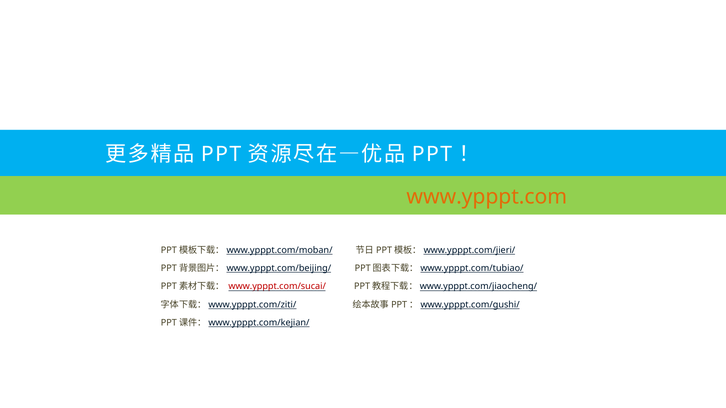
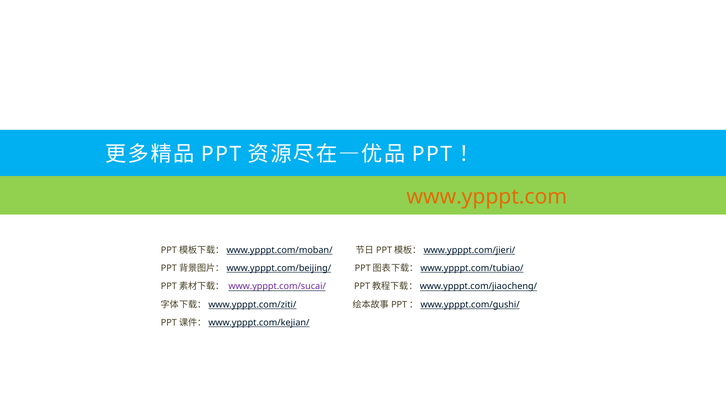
www.ypppt.com/sucai/ colour: red -> purple (277, 287)
